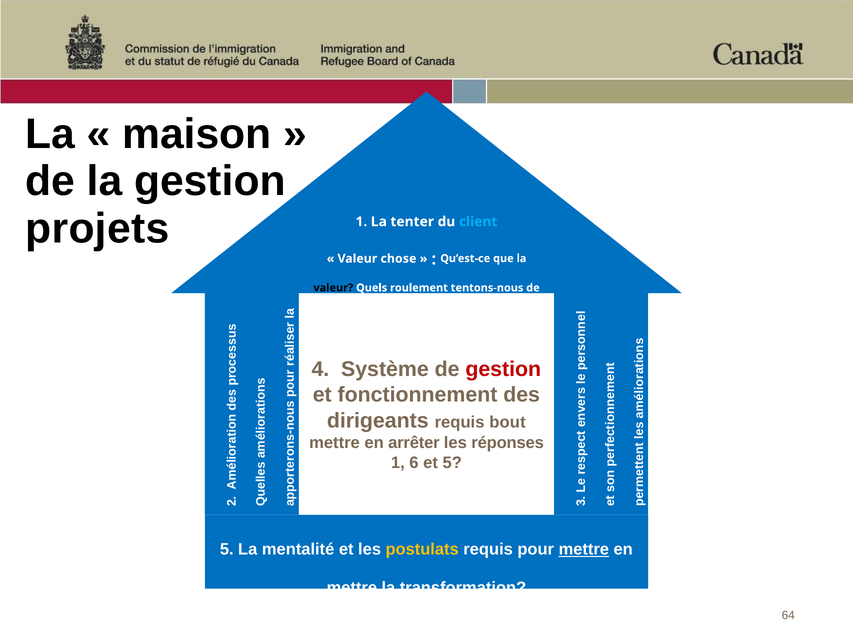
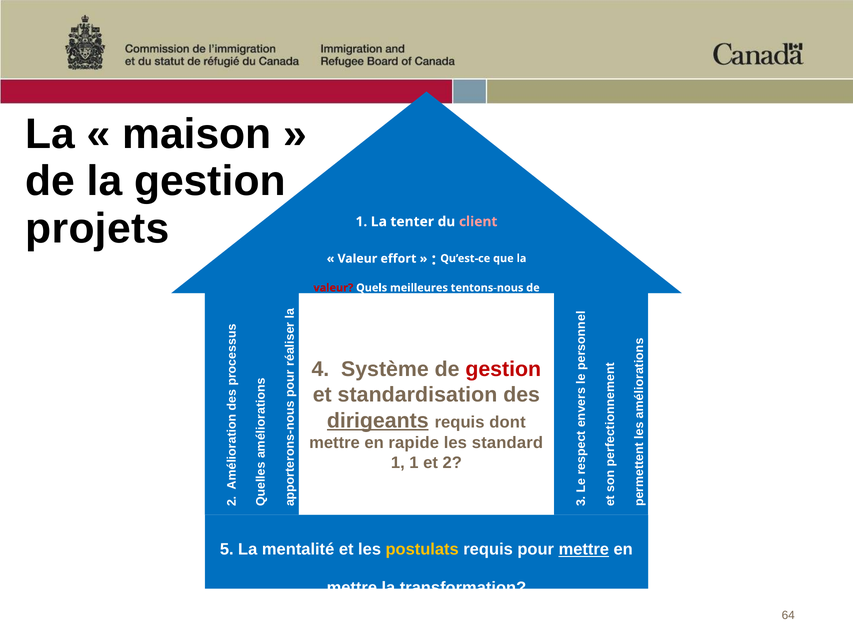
client colour: light blue -> pink (478, 222)
chose: chose -> effort (398, 258)
valeur colour: black -> red (333, 288)
roulement: roulement -> meilleures (419, 288)
fonctionnement: fonctionnement -> standardisation (417, 395)
dirigeants underline: none -> present (378, 420)
bout: bout -> dont (507, 422)
arrêter: arrêter -> rapide (414, 443)
réponses: réponses -> standard (507, 443)
1 6: 6 -> 1 (414, 463)
et 5: 5 -> 2 (452, 463)
